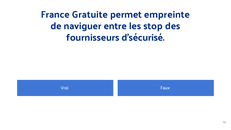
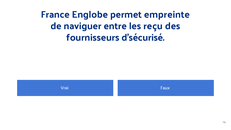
Gratuite: Gratuite -> Englobe (90, 15)
stop: stop -> reçu (153, 26)
